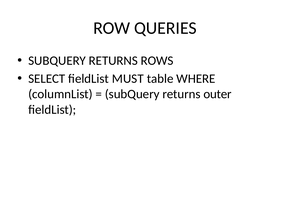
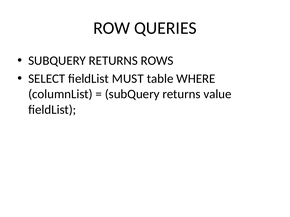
outer: outer -> value (217, 94)
